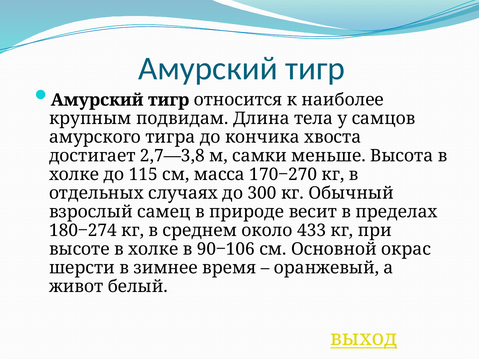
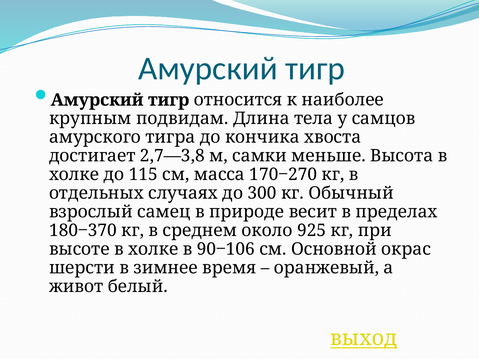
180‒274: 180‒274 -> 180‒370 (83, 231)
433: 433 -> 925 (312, 231)
